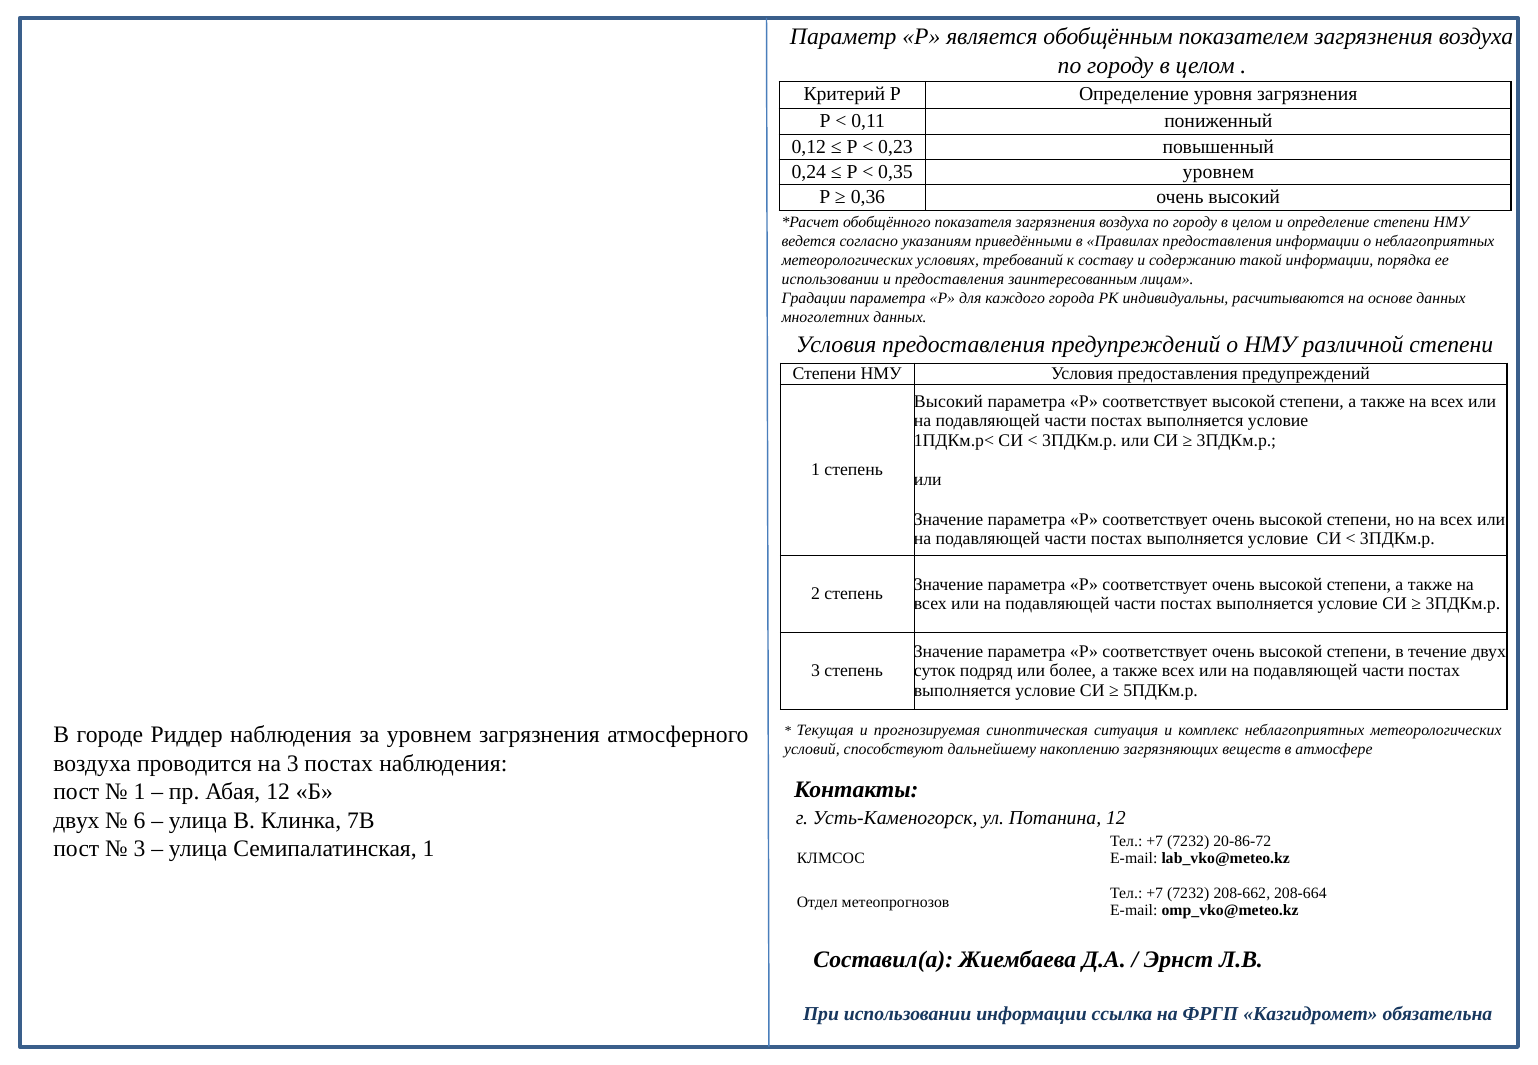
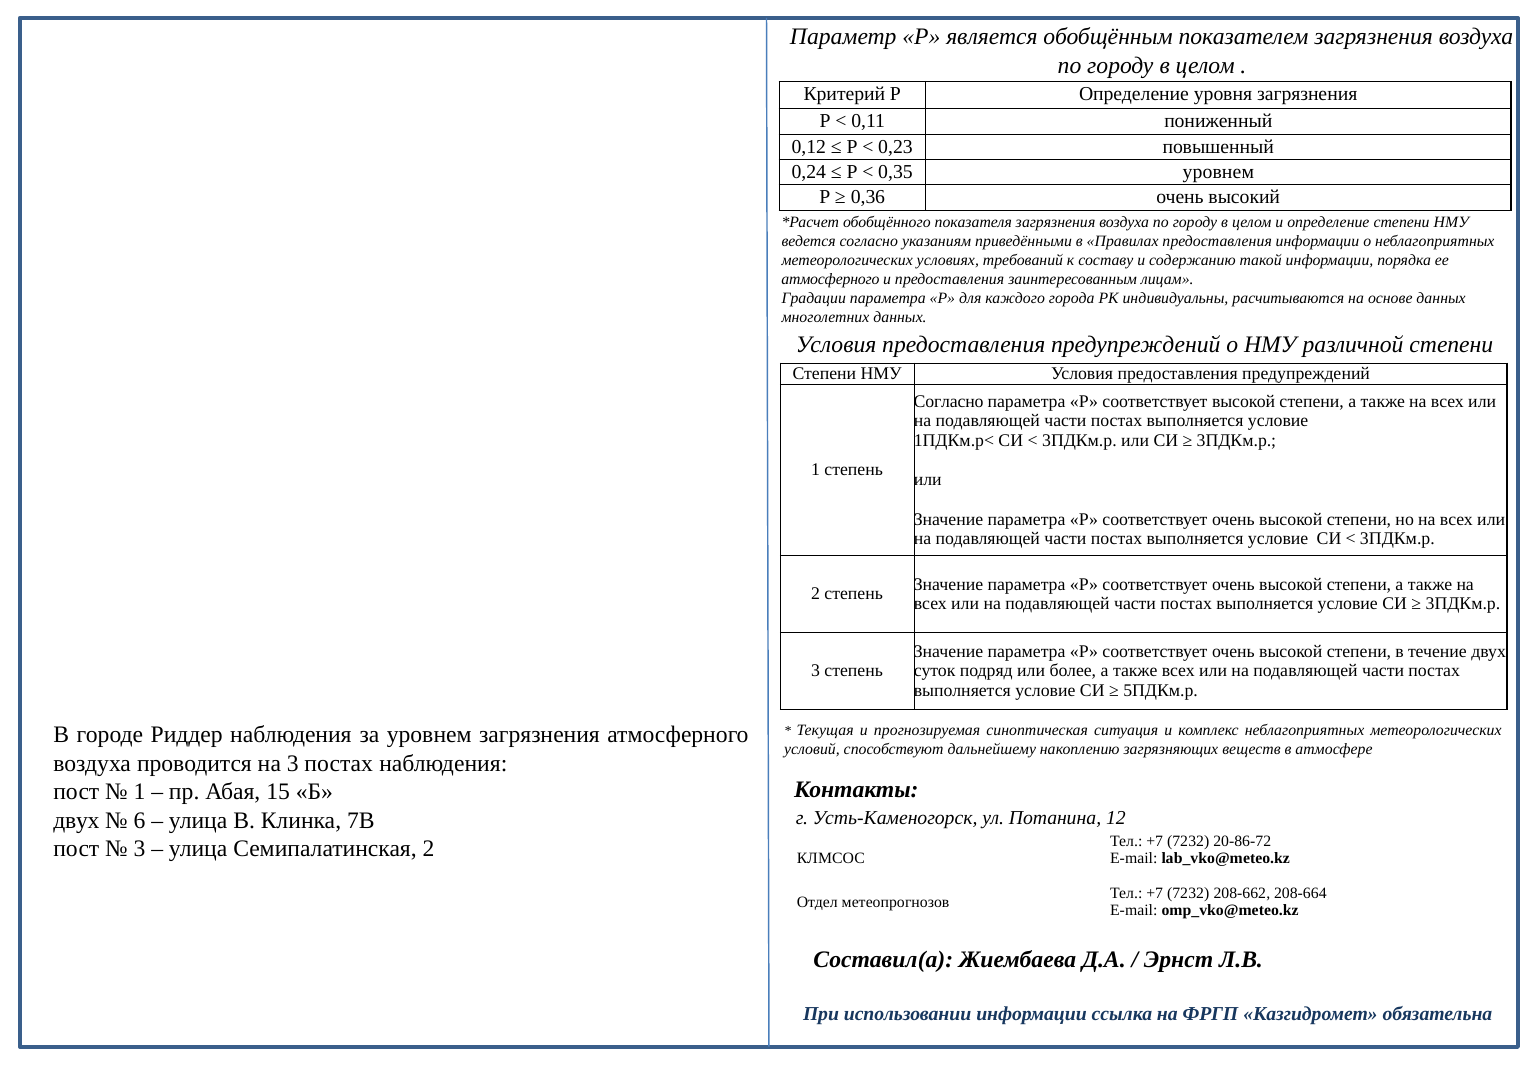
использовании: использовании -> атмосферного (830, 279)
Высокий: Высокий -> Согласно (949, 401)
Абая 12: 12 -> 15 (278, 792)
Семипалатинская 1: 1 -> 2 (429, 849)
